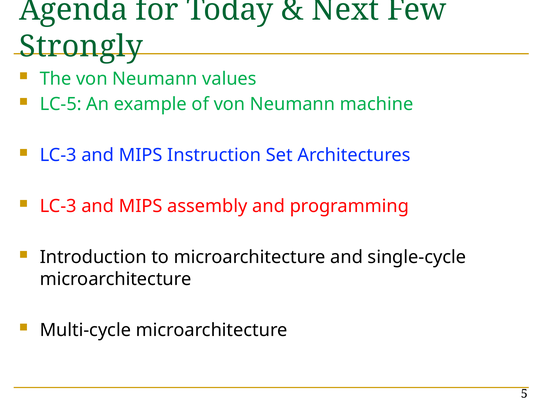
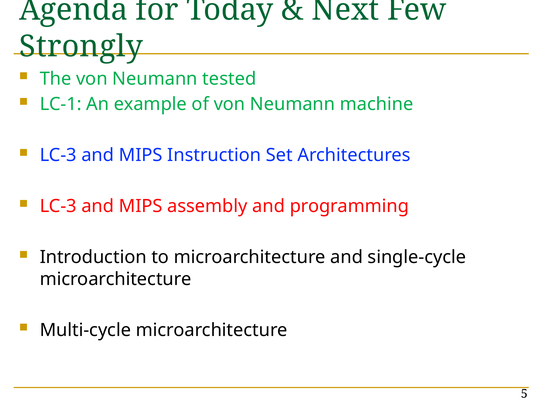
values: values -> tested (229, 79)
LC-5: LC-5 -> LC-1 (61, 104)
